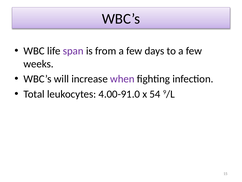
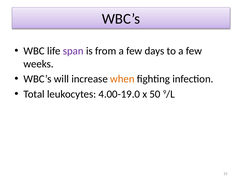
when colour: purple -> orange (122, 79)
4.00-91.0: 4.00-91.0 -> 4.00-19.0 (119, 94)
54: 54 -> 50 (155, 94)
